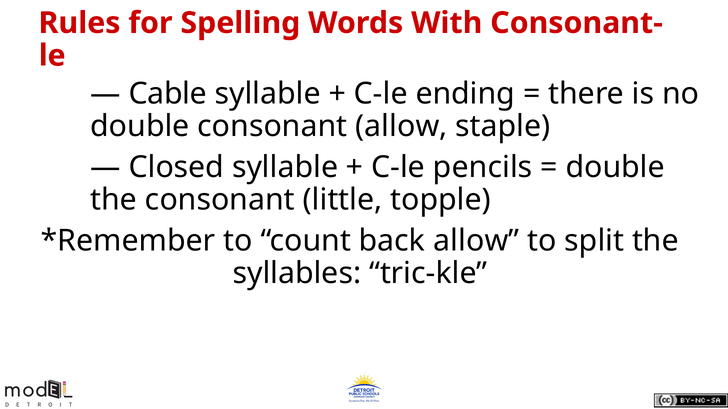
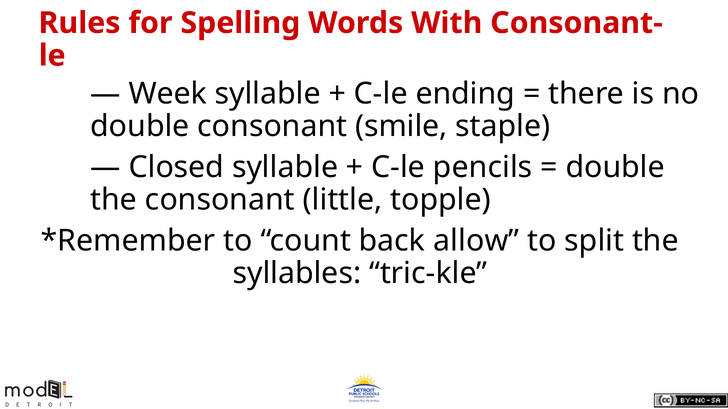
Cable: Cable -> Week (168, 94)
consonant allow: allow -> smile (401, 127)
